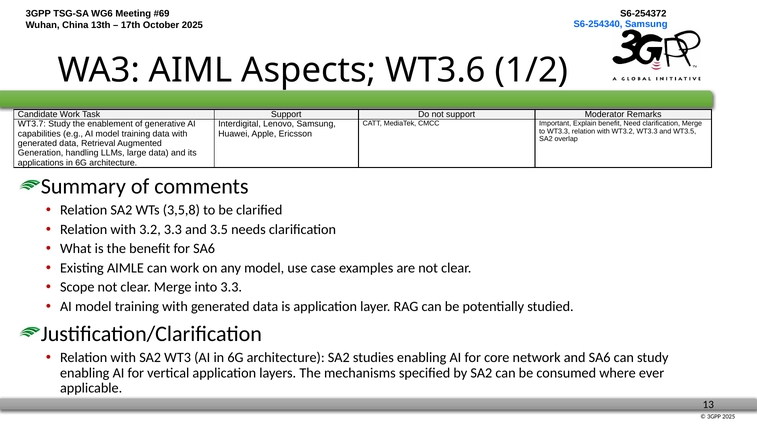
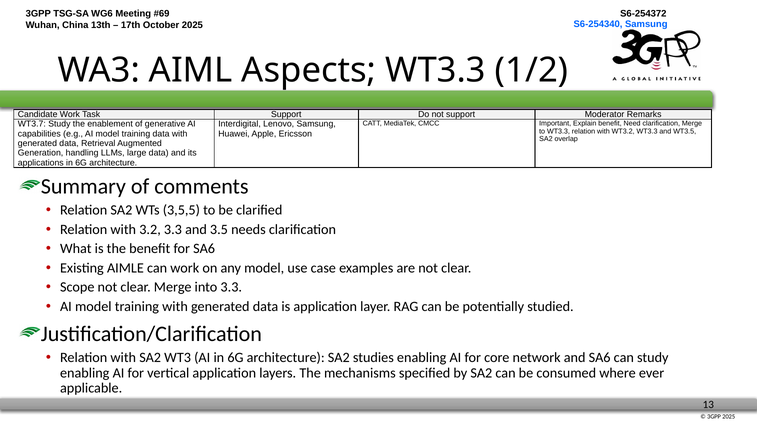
Aspects WT3.6: WT3.6 -> WT3.3 (436, 70)
3,5,8: 3,5,8 -> 3,5,5 (181, 210)
